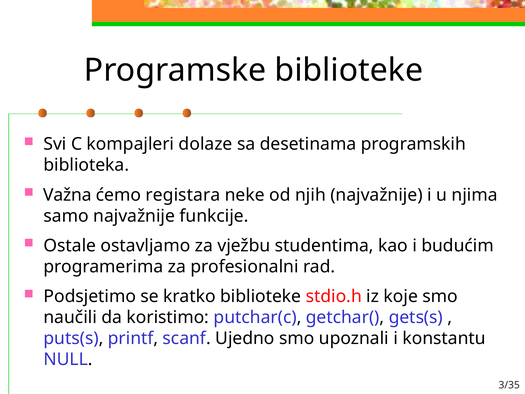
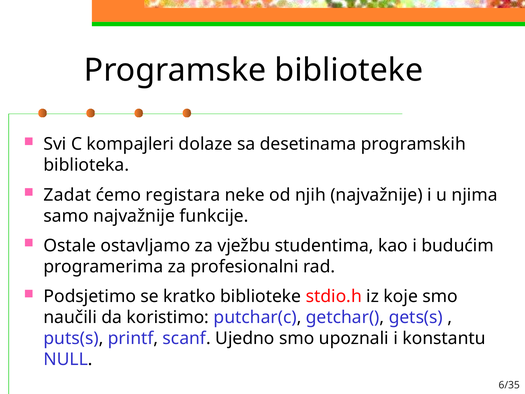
Važna: Važna -> Zadat (67, 195)
3/35: 3/35 -> 6/35 (509, 385)
